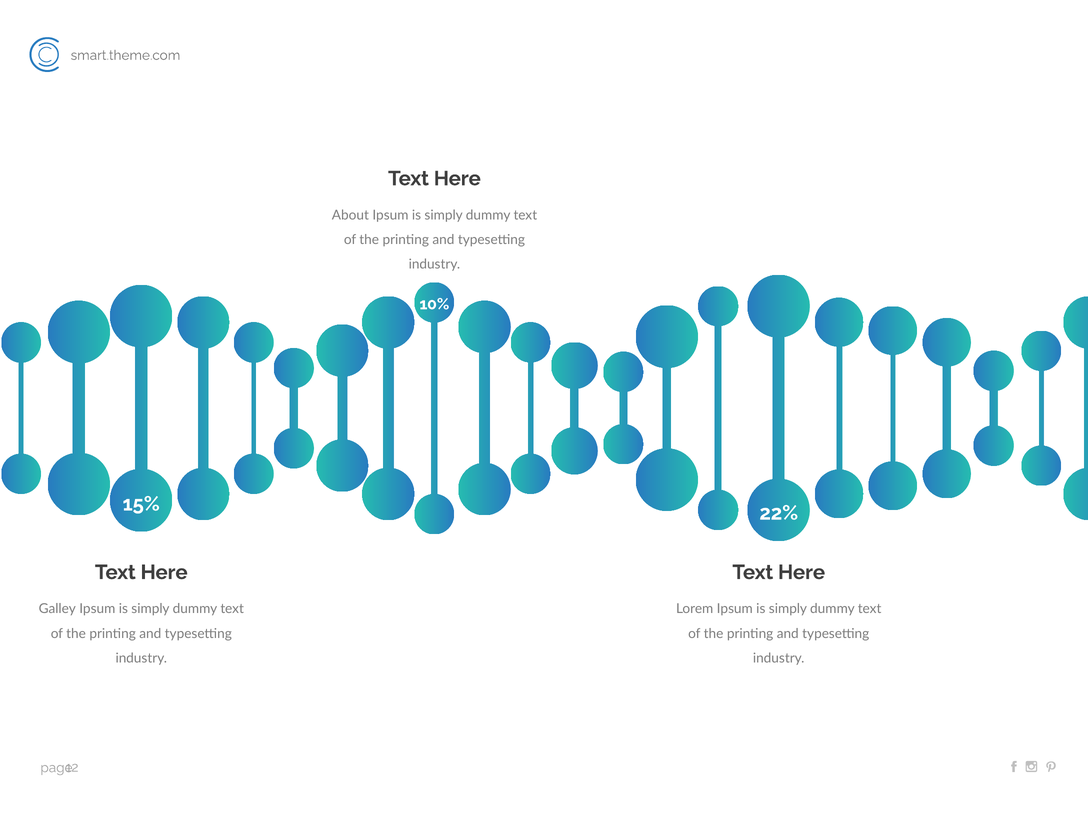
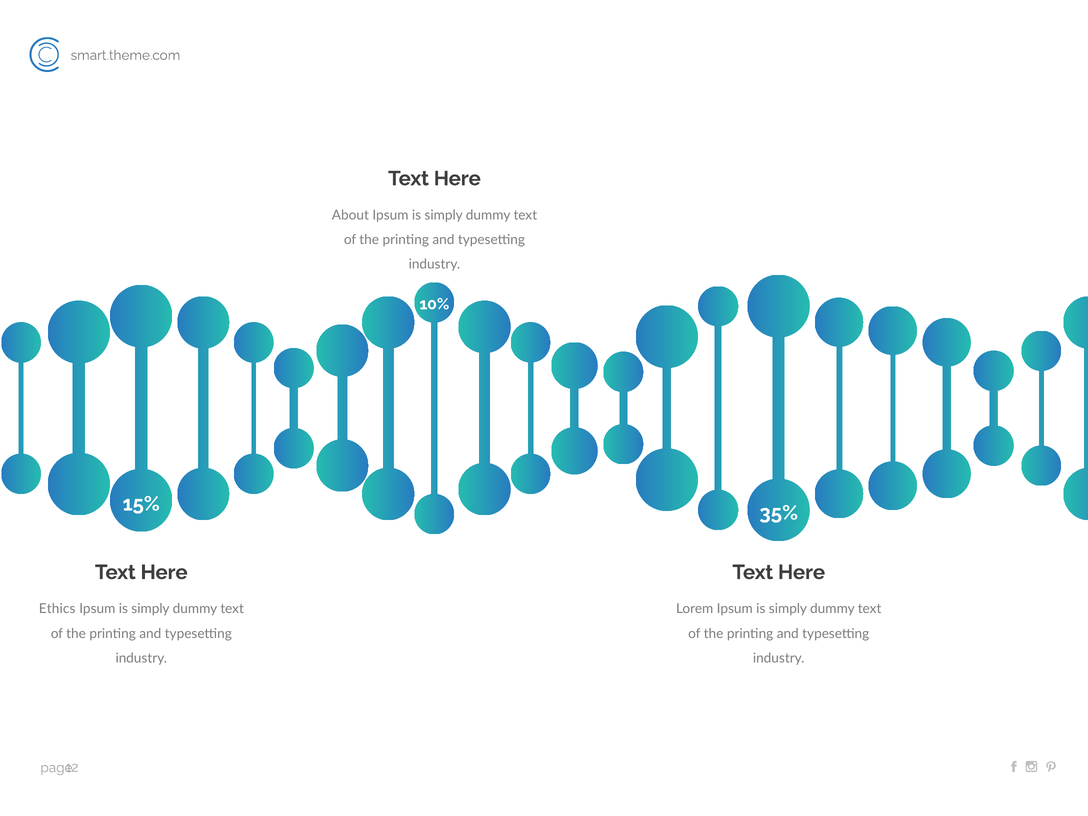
22%: 22% -> 35% (779, 513)
Galley: Galley -> Ethics (57, 609)
